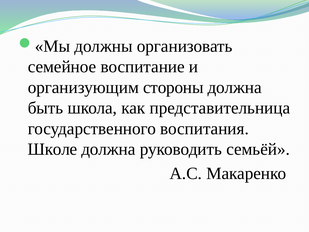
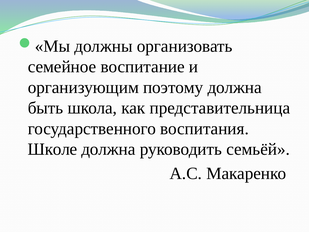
стороны: стороны -> поэтому (173, 87)
